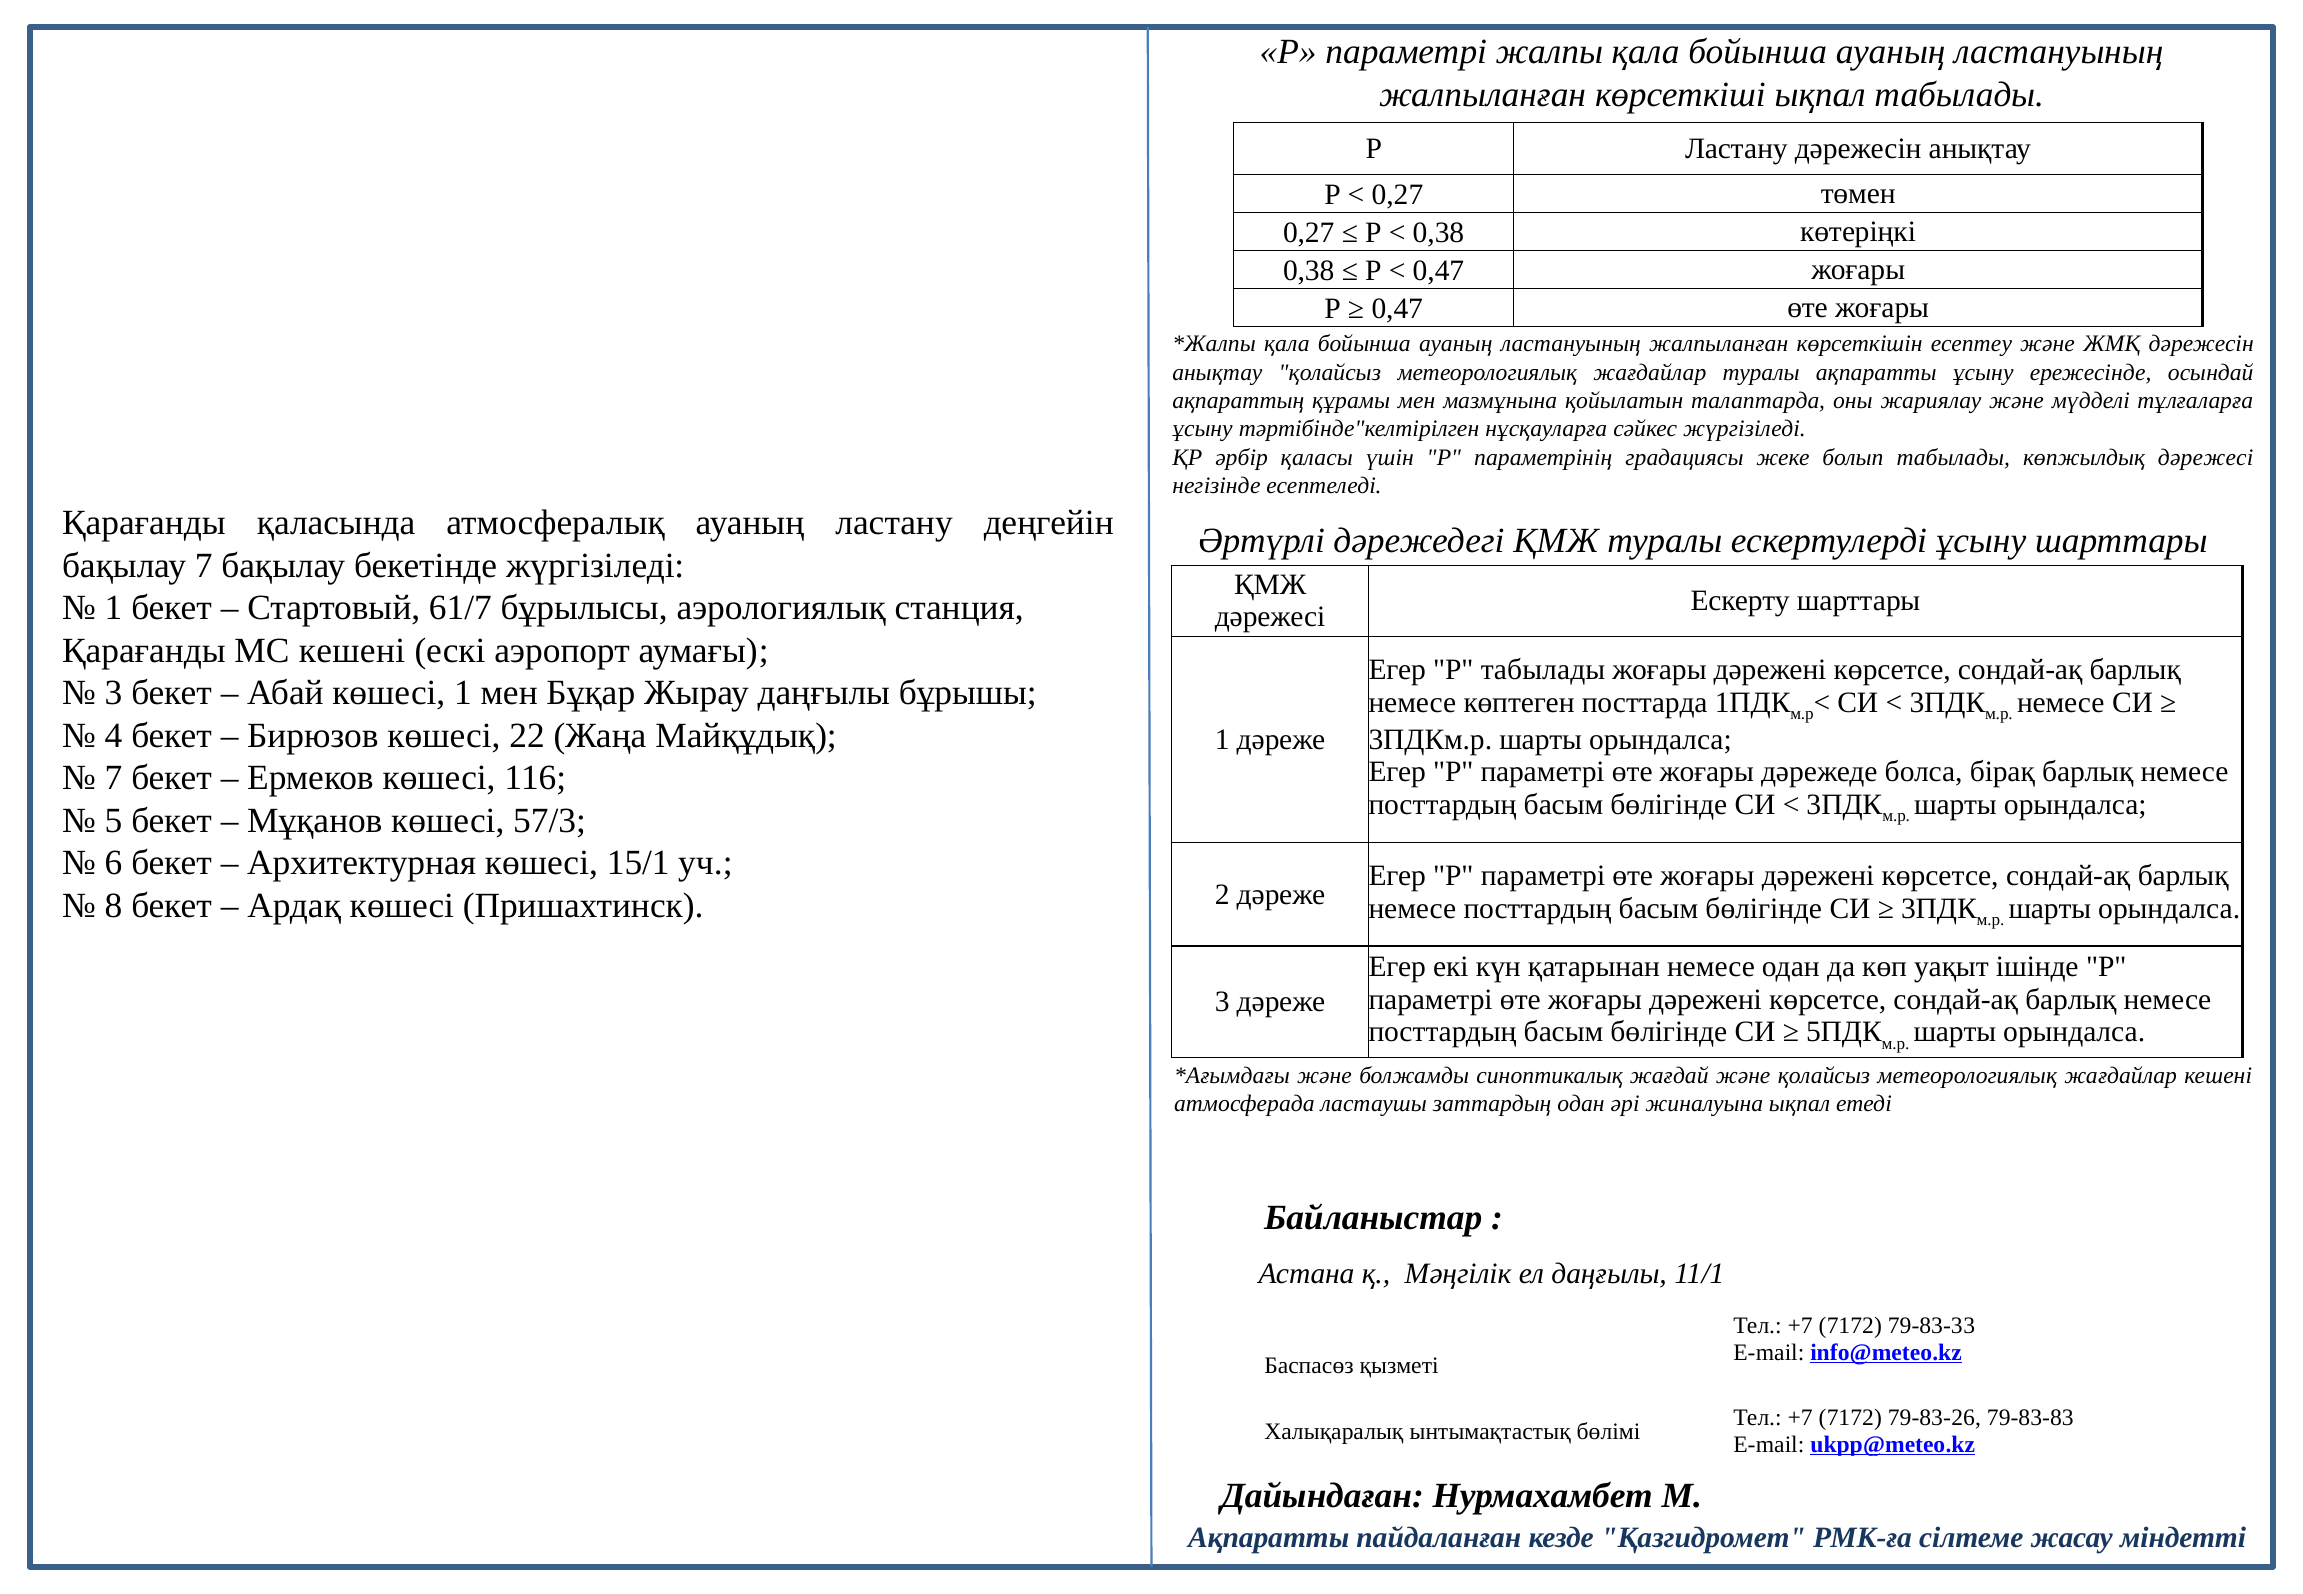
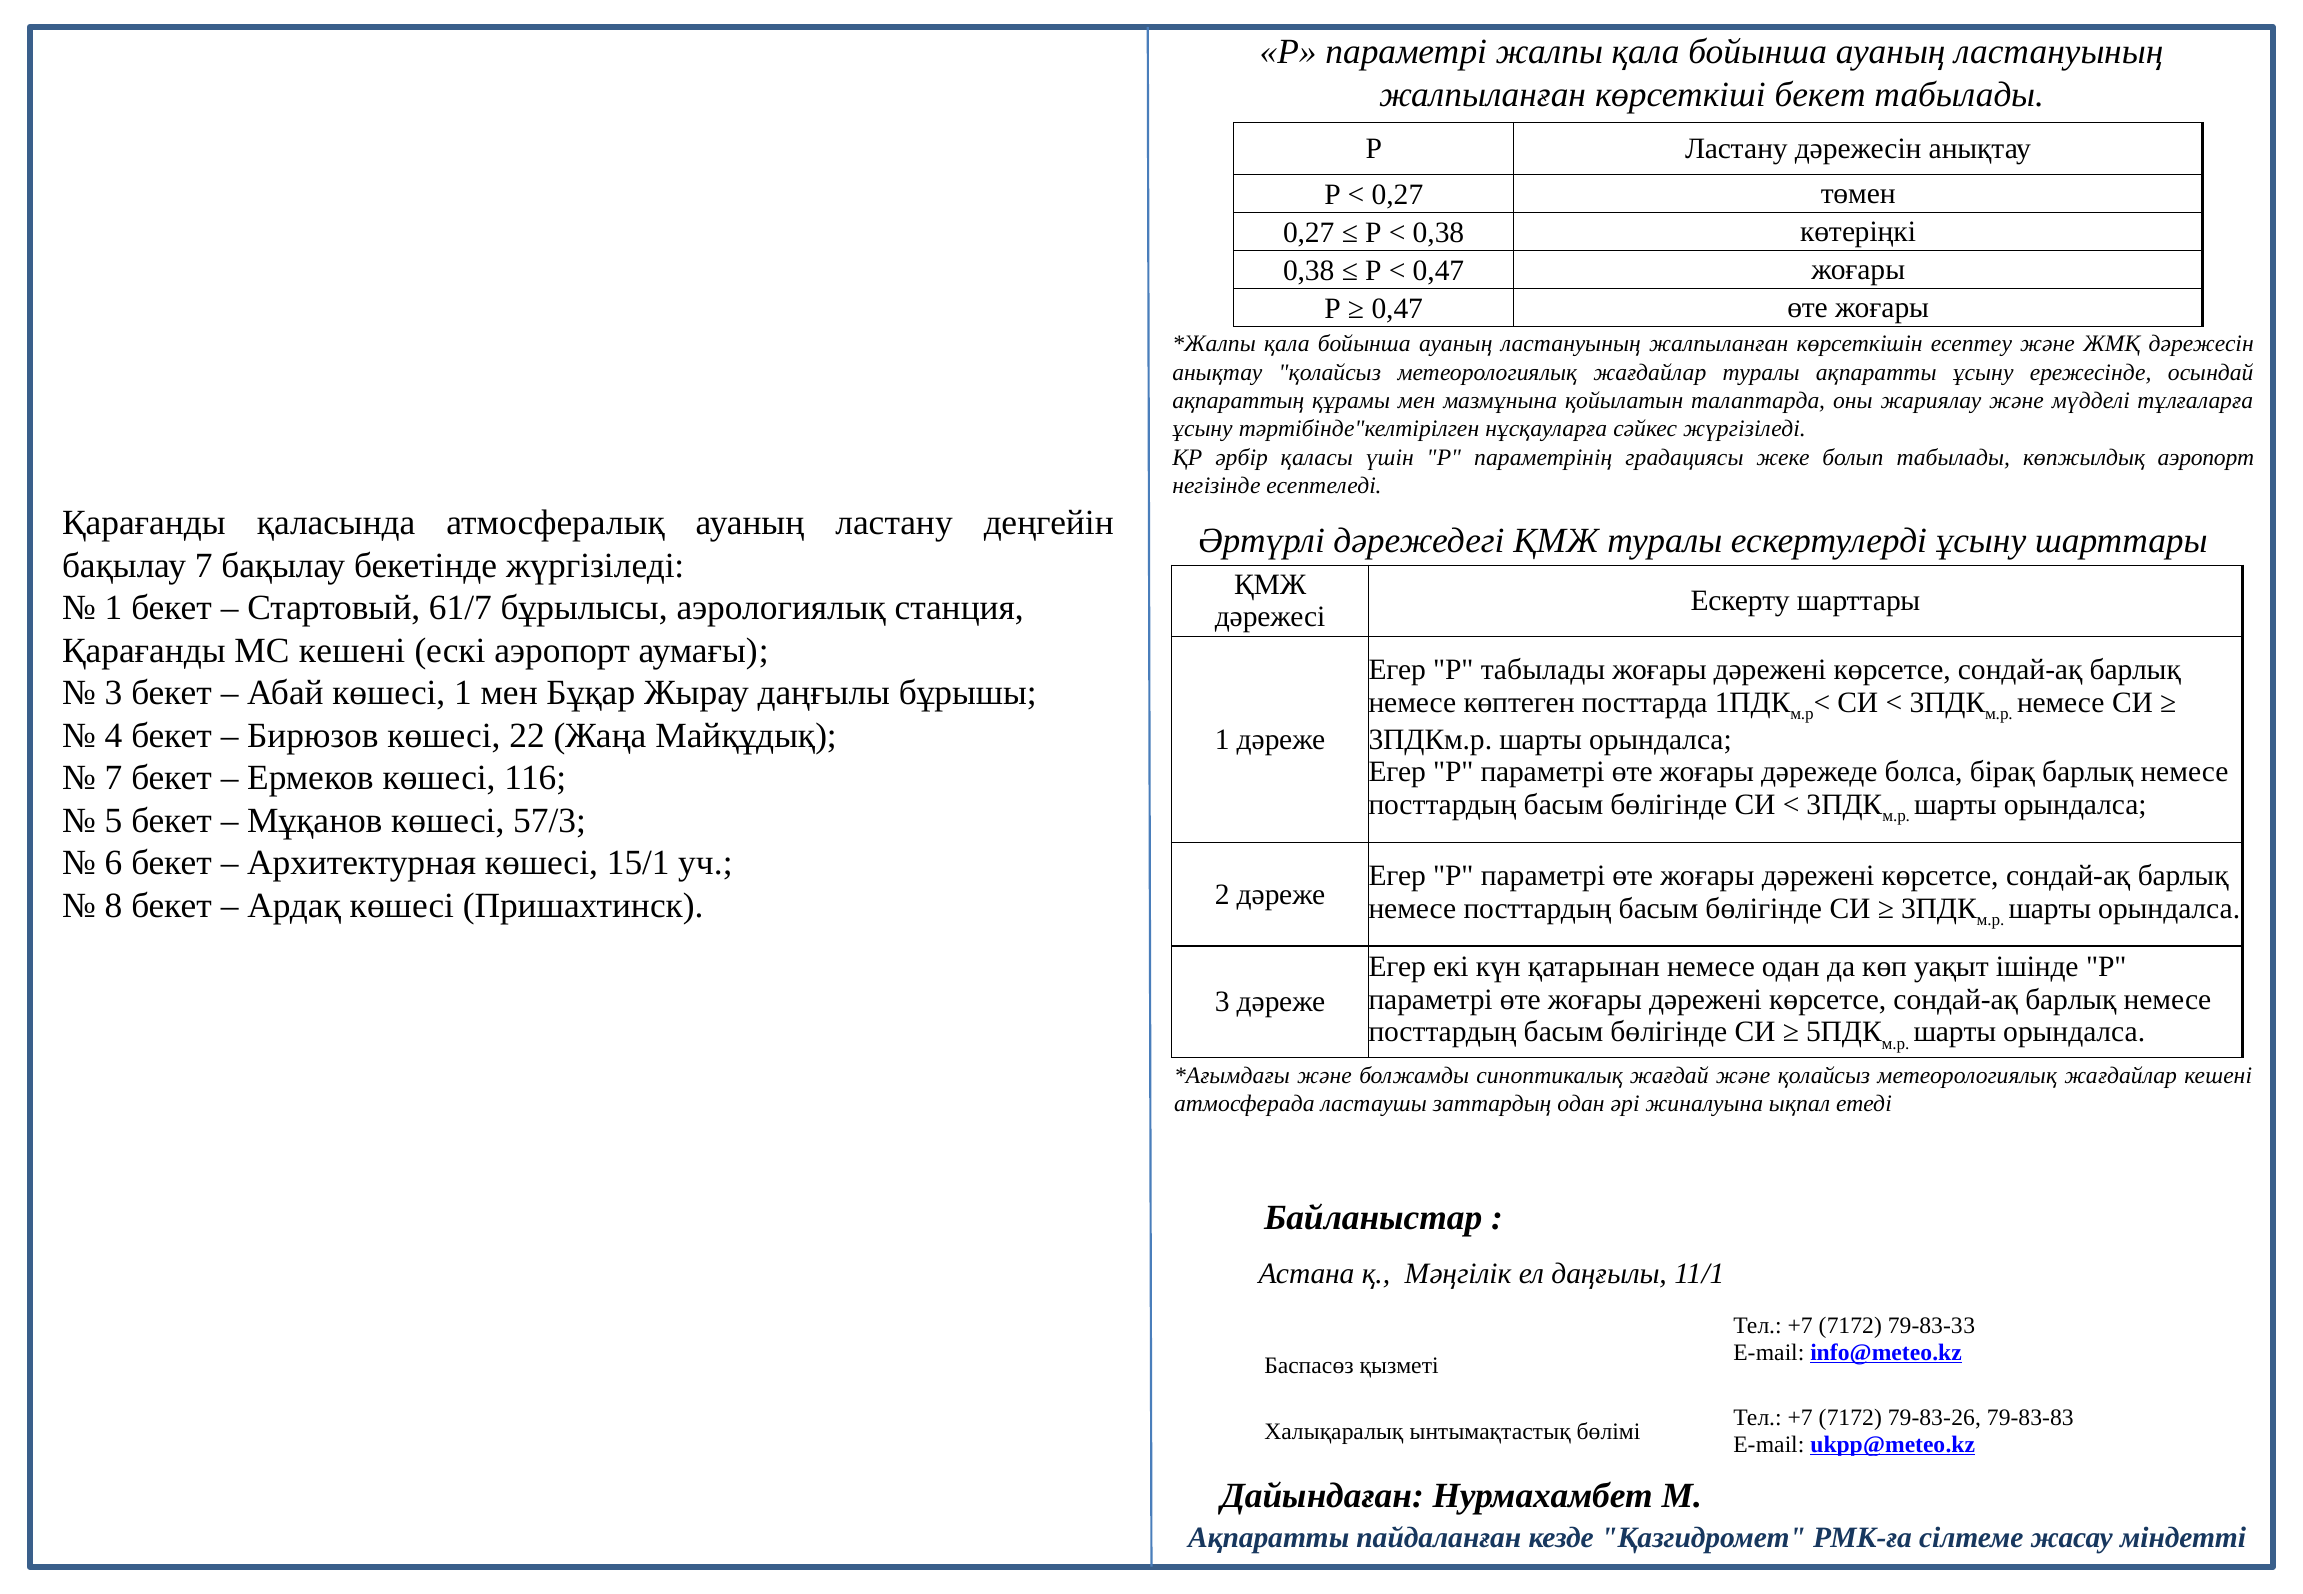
көрсеткіші ықпал: ықпал -> бекет (1820, 95)
көпжылдық дәрежесі: дәрежесі -> аэропорт (2206, 457)
